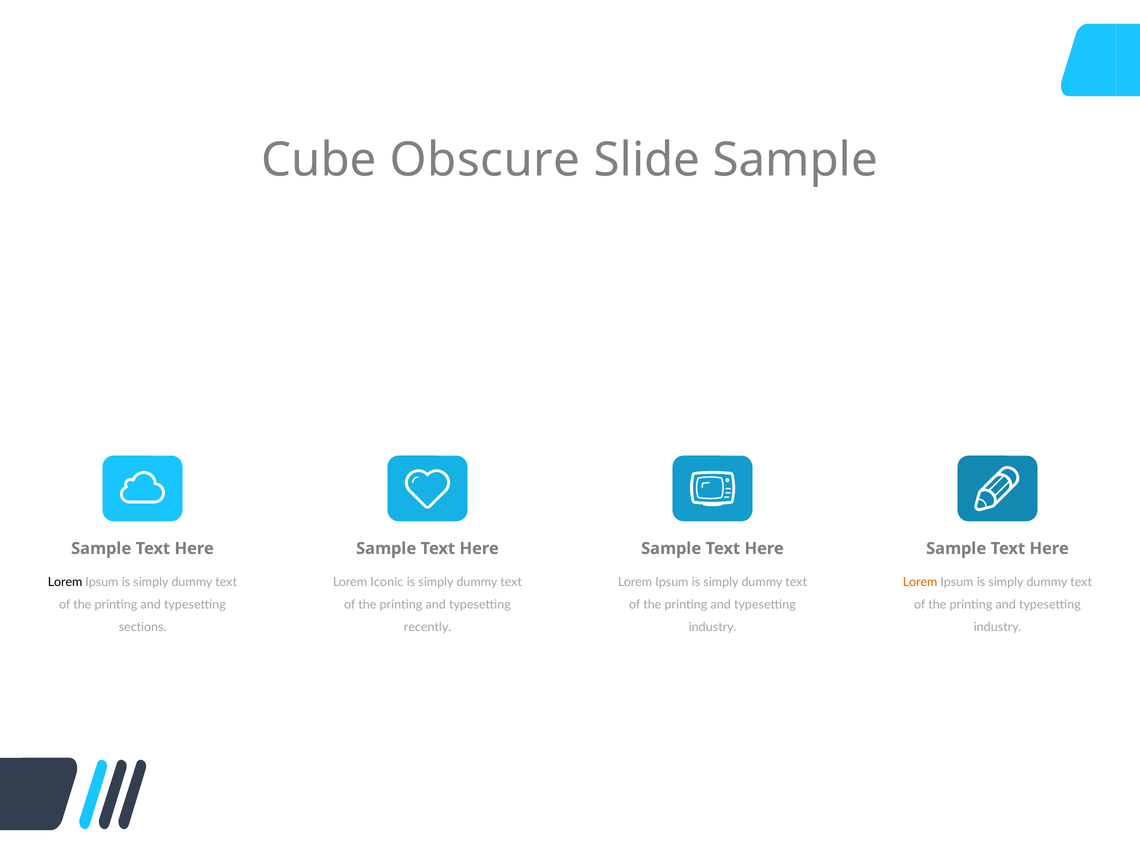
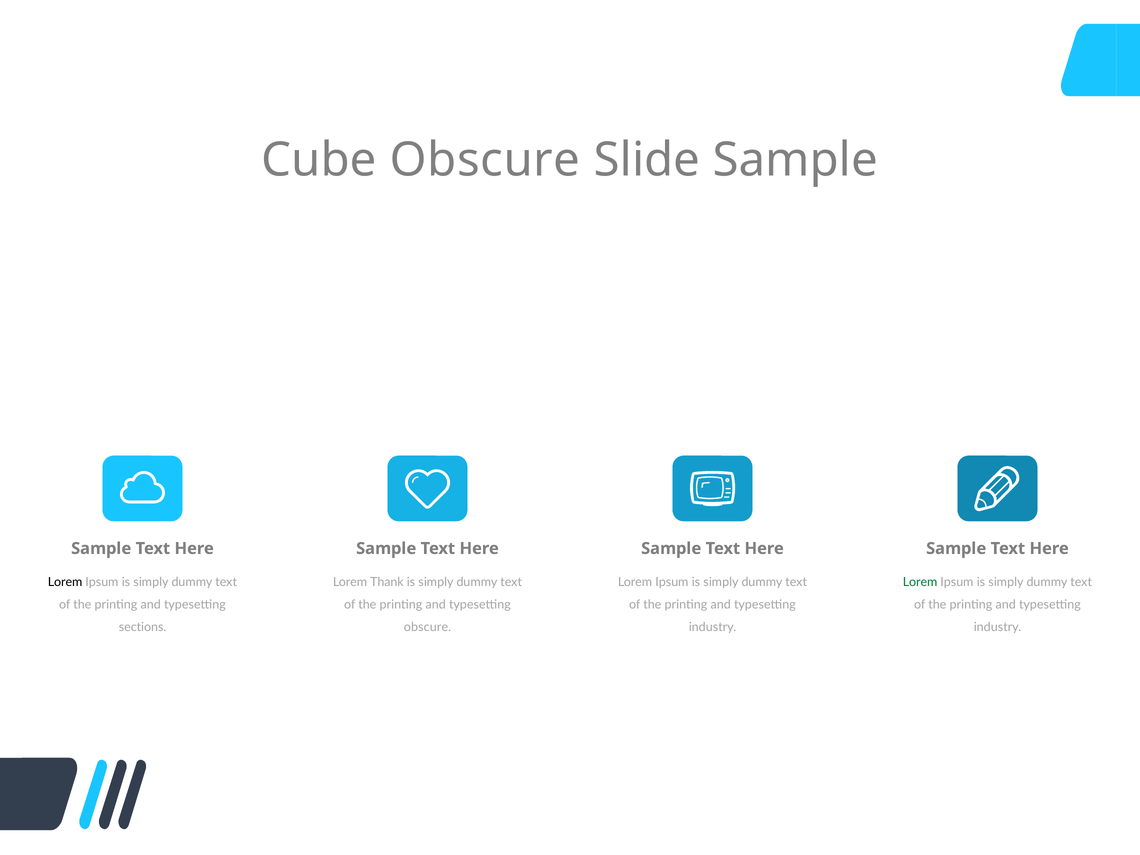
Iconic: Iconic -> Thank (387, 582)
Lorem colour: orange -> green (920, 582)
recently: recently -> obscure (428, 627)
